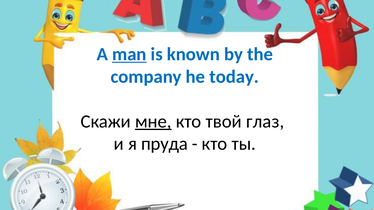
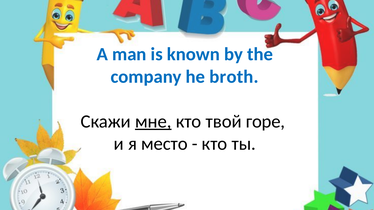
man underline: present -> none (129, 54)
today: today -> broth (234, 77)
глаз: глаз -> горе (265, 122)
пруда: пруда -> место (164, 144)
